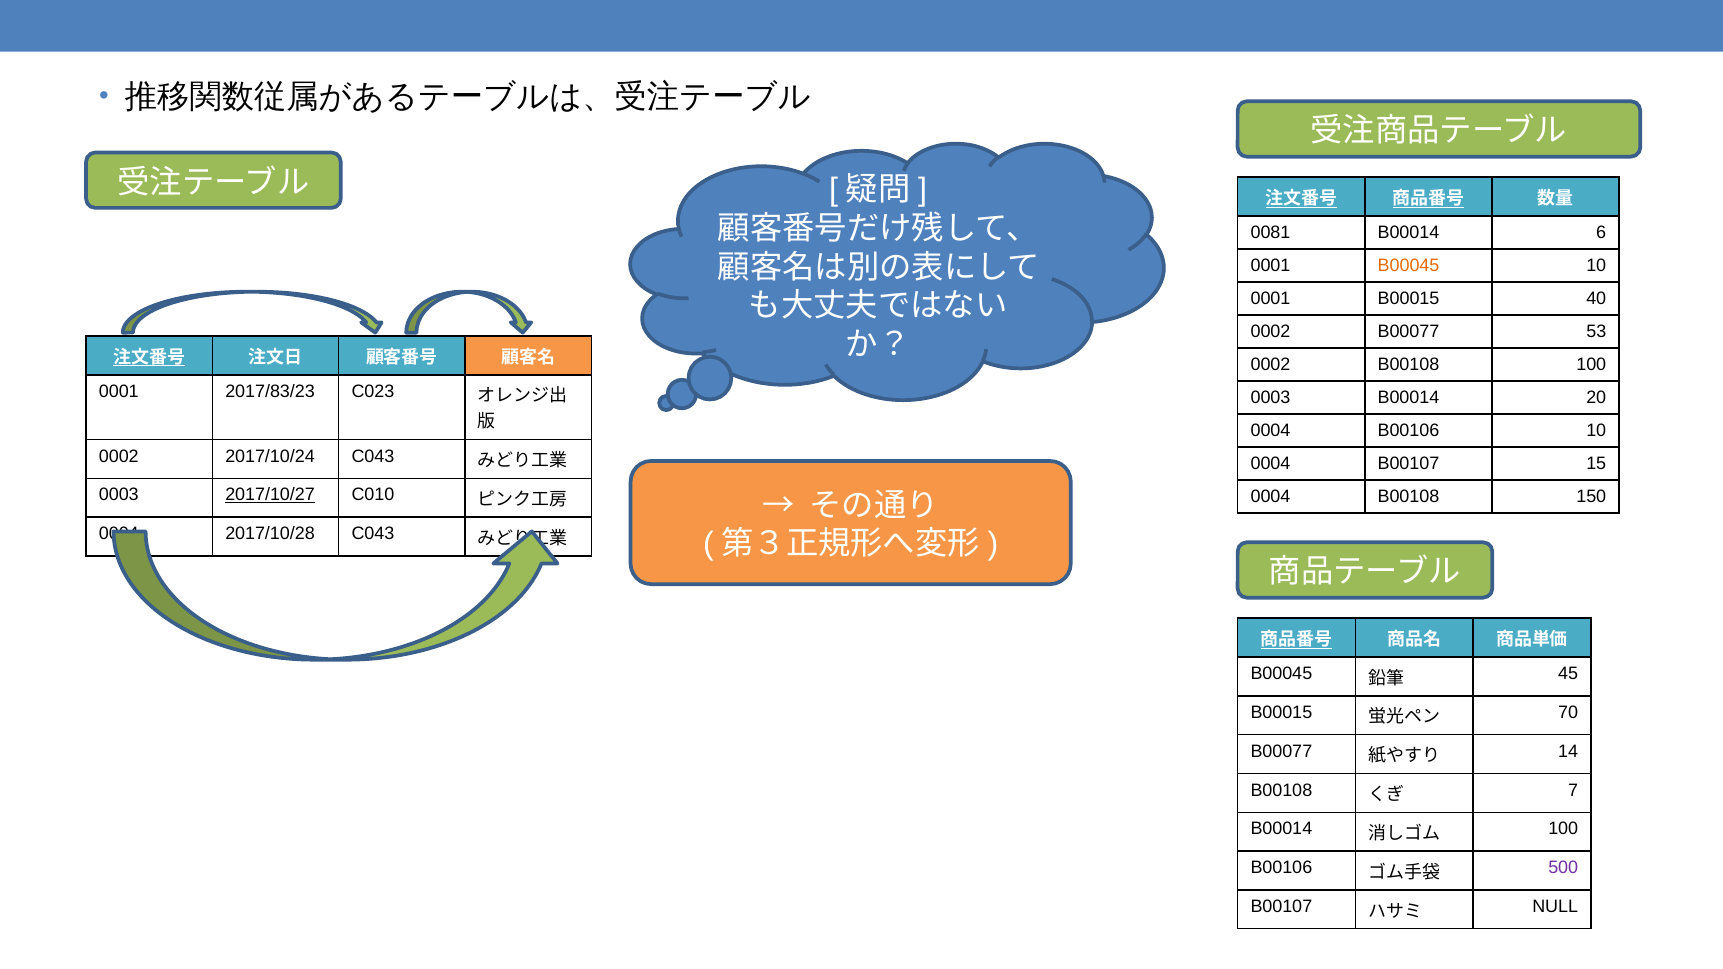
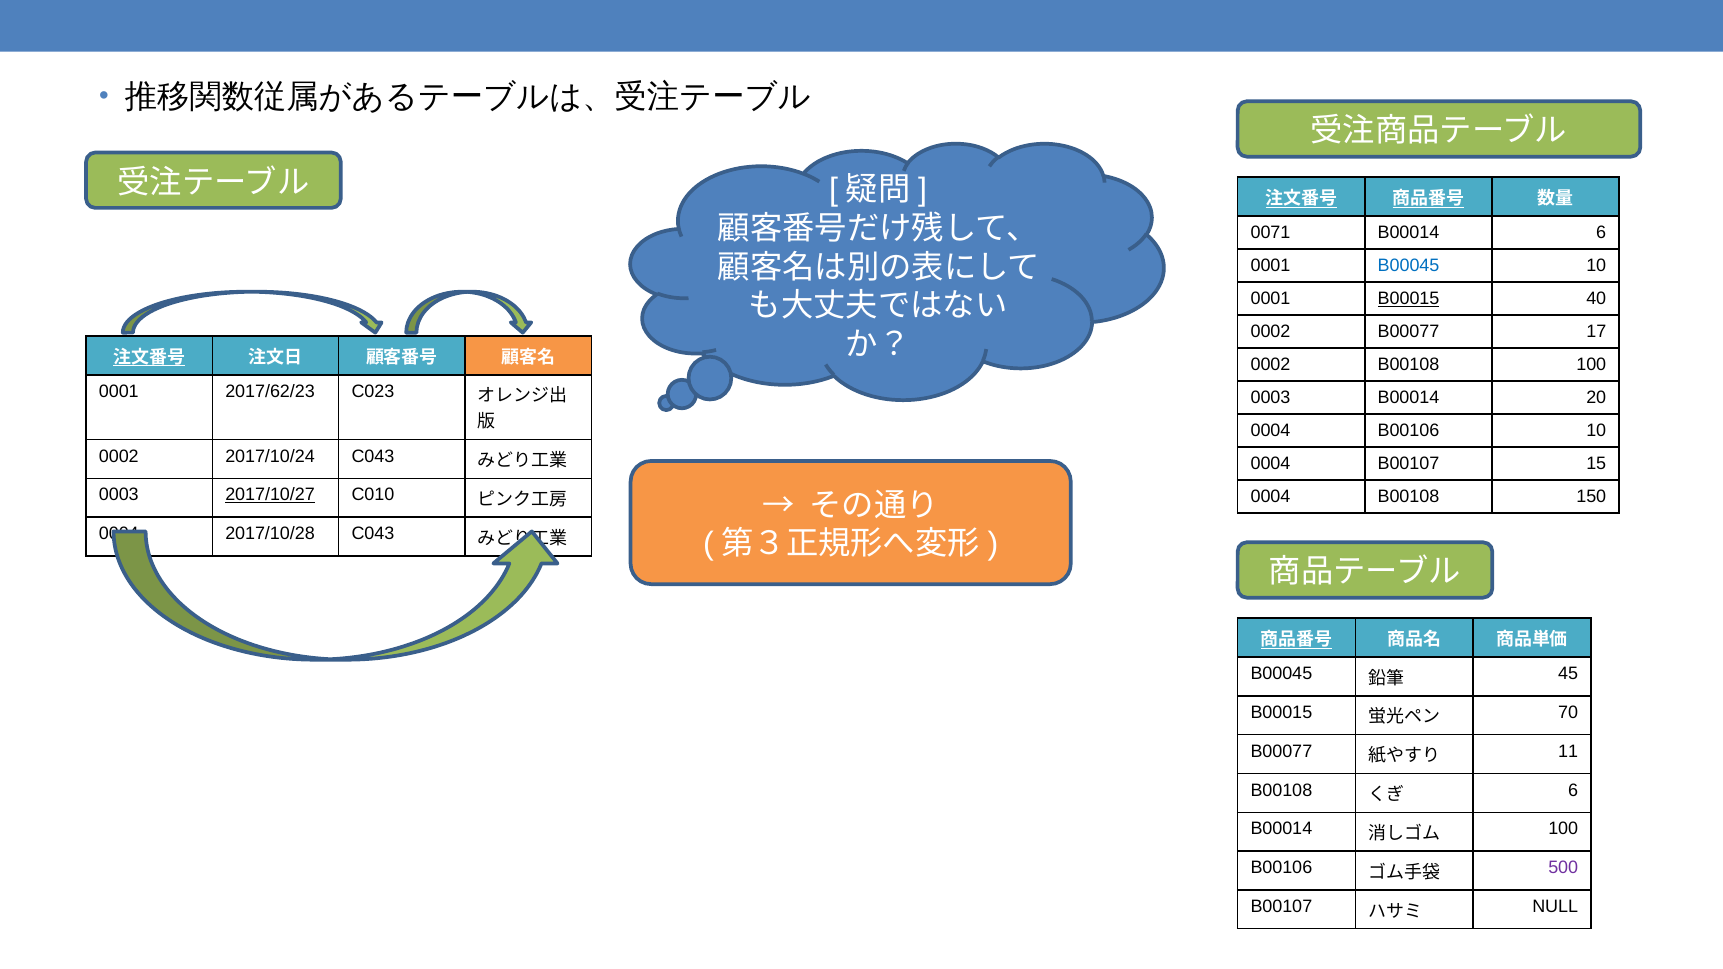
0081: 0081 -> 0071 (1271, 233)
B00045 colour: orange -> blue (1409, 266)
B00015 underline: none -> present (1409, 299)
53: 53 -> 17 (1596, 332)
2017/83/23: 2017/83/23 -> 2017/62/23 (270, 392)
14: 14 -> 11 (1568, 752)
7: 7 -> 6 (1573, 790)
